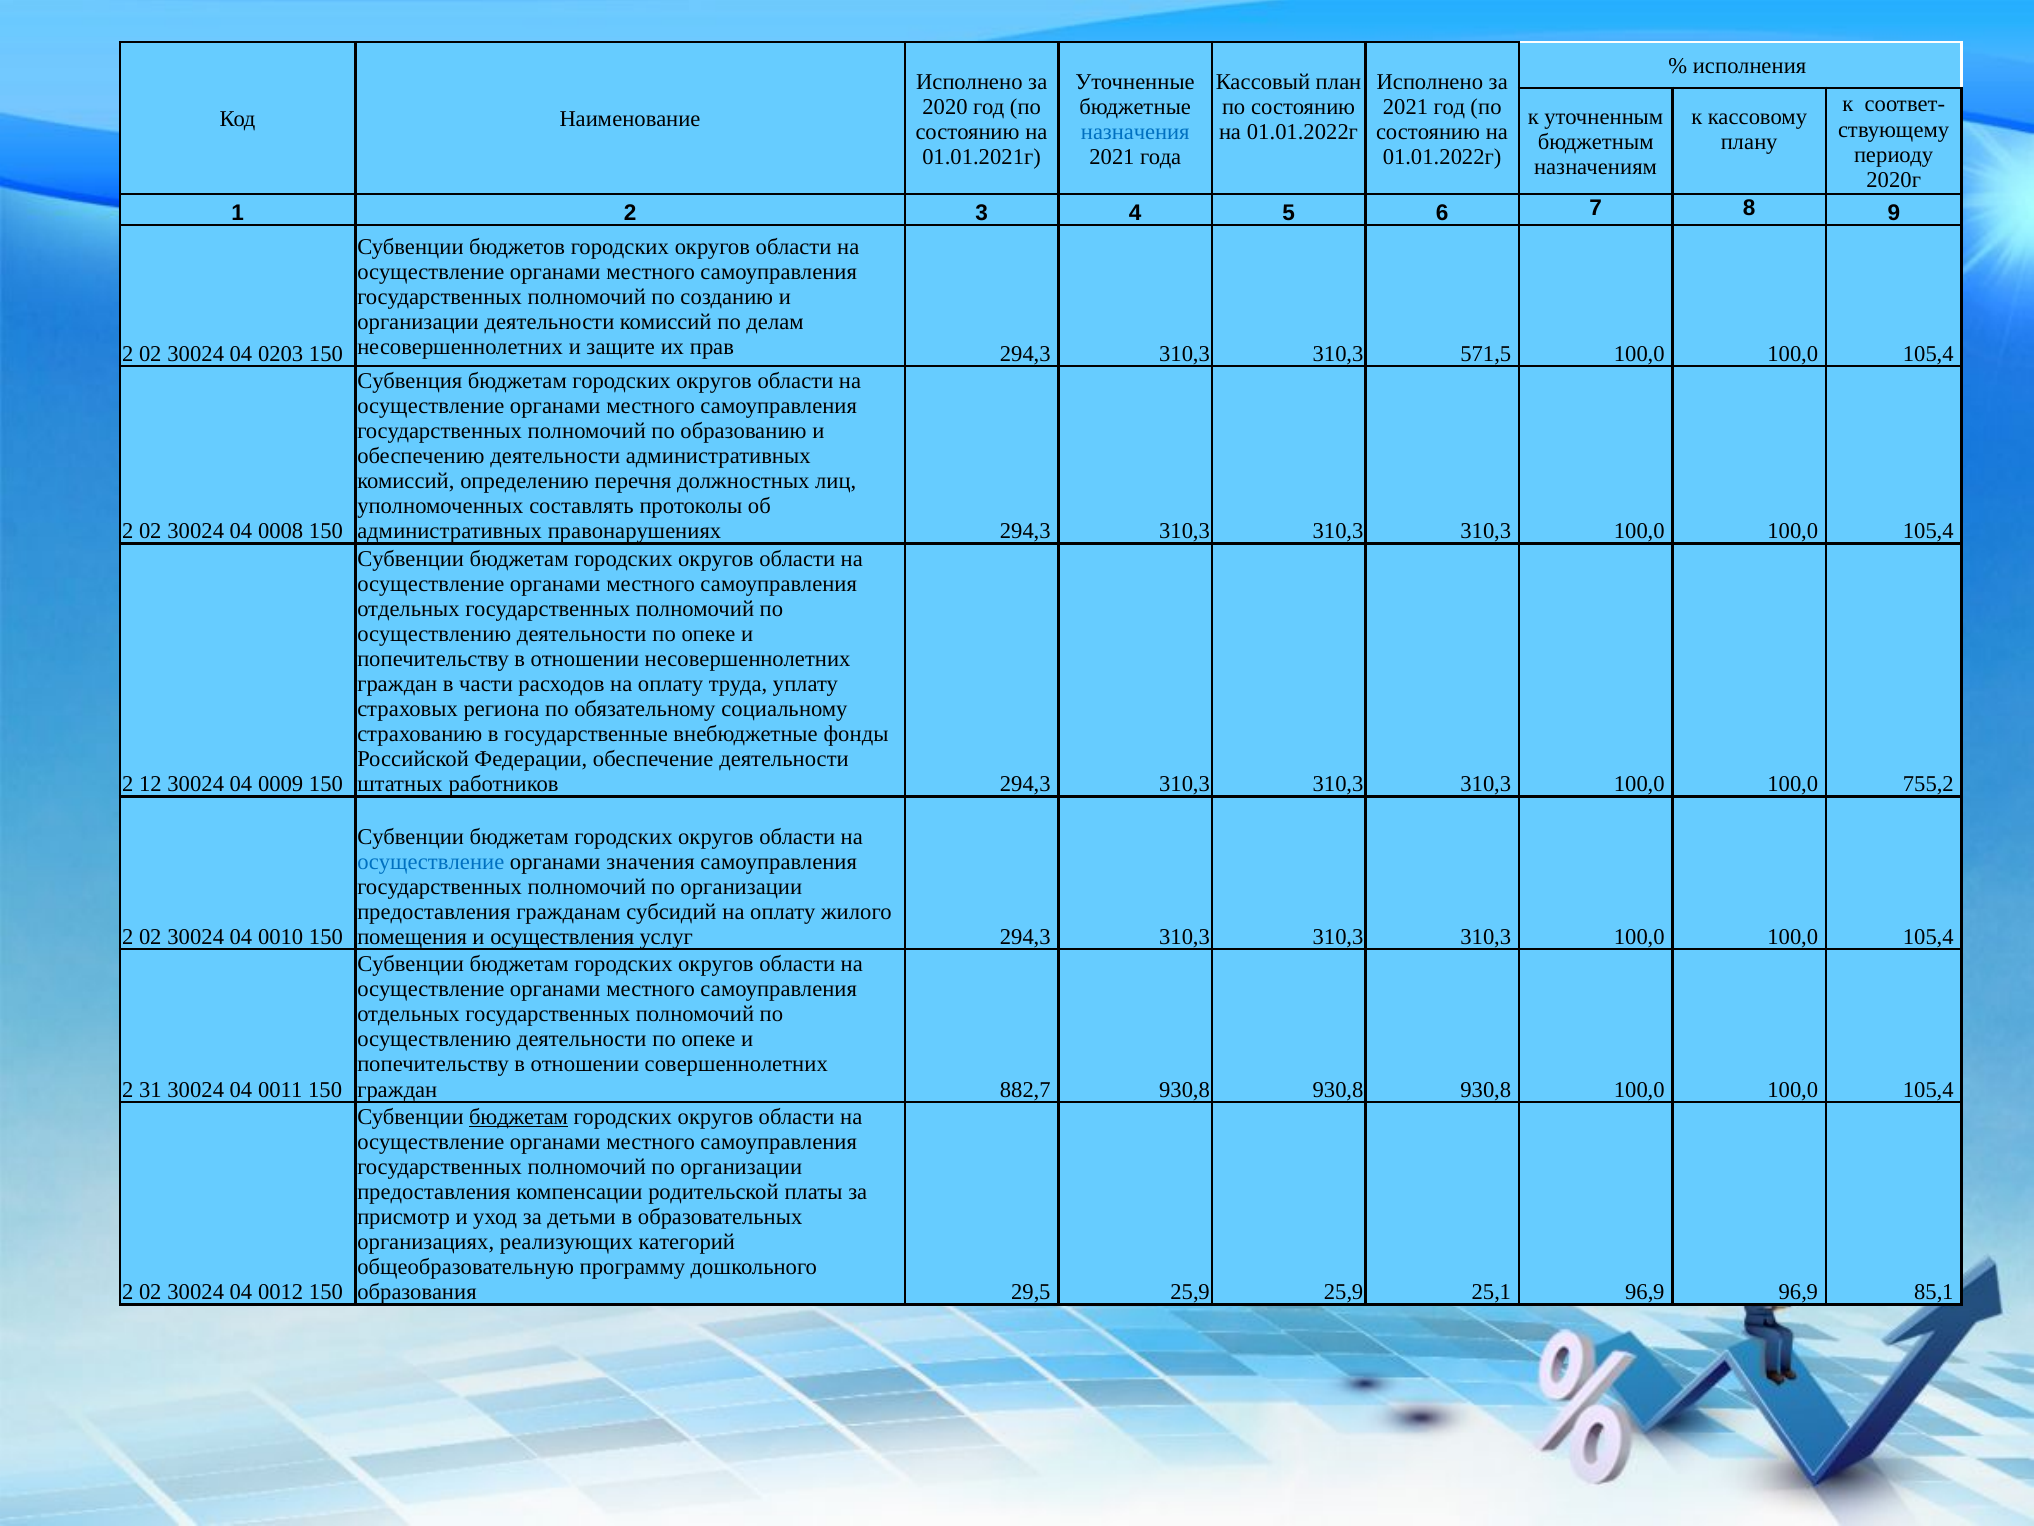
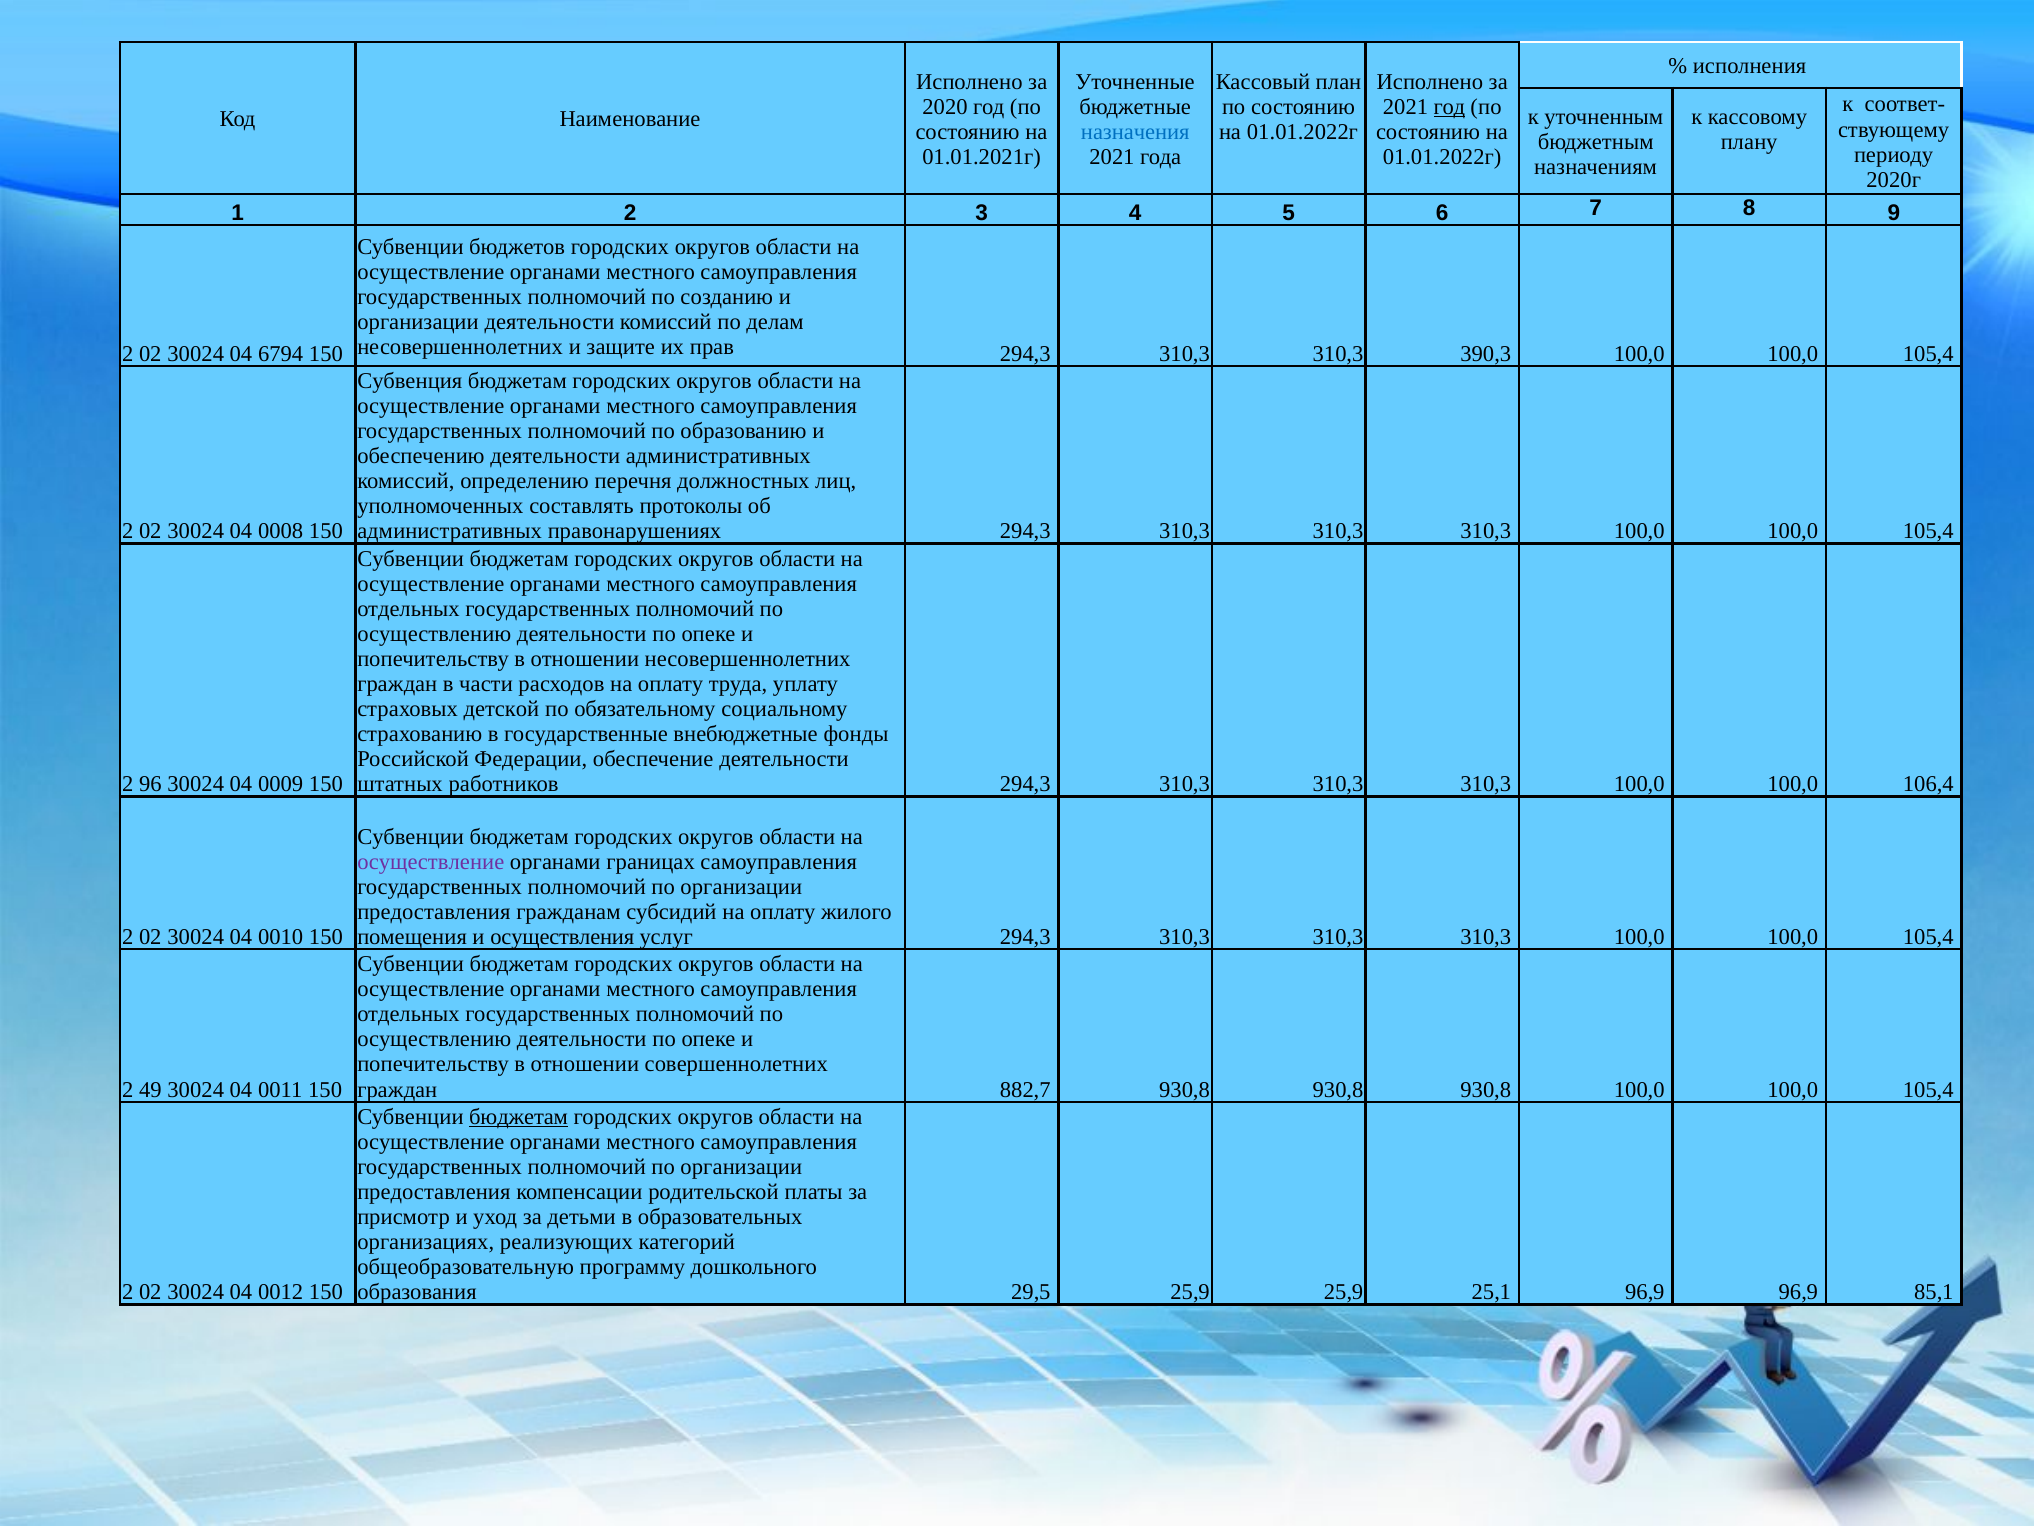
год underline: none -> present (1449, 107)
571,5: 571,5 -> 390,3 (1486, 354)
0203: 0203 -> 6794 (281, 354)
региона: региона -> детской (501, 709)
12: 12 -> 96 (150, 784)
755,2: 755,2 -> 106,4 (1928, 784)
осуществление colour: blue -> purple (431, 861)
значения: значения -> границах (651, 861)
31: 31 -> 49 (150, 1089)
